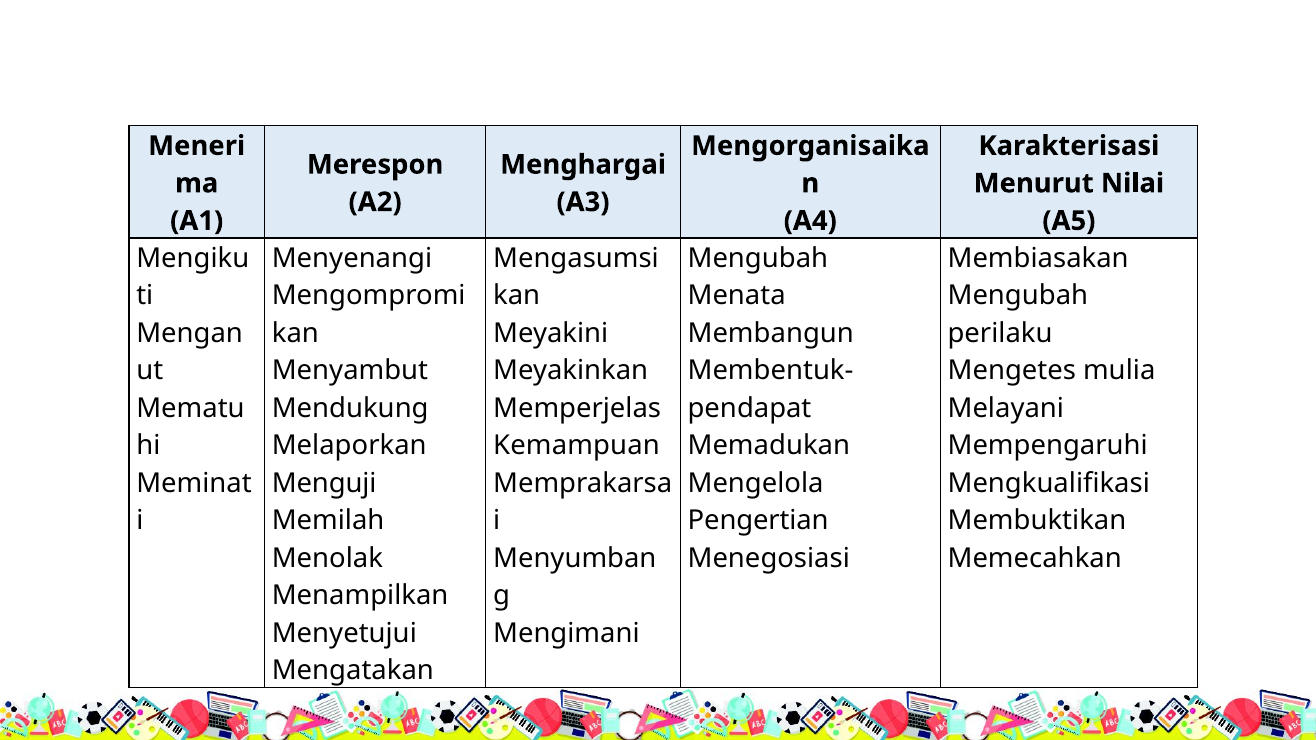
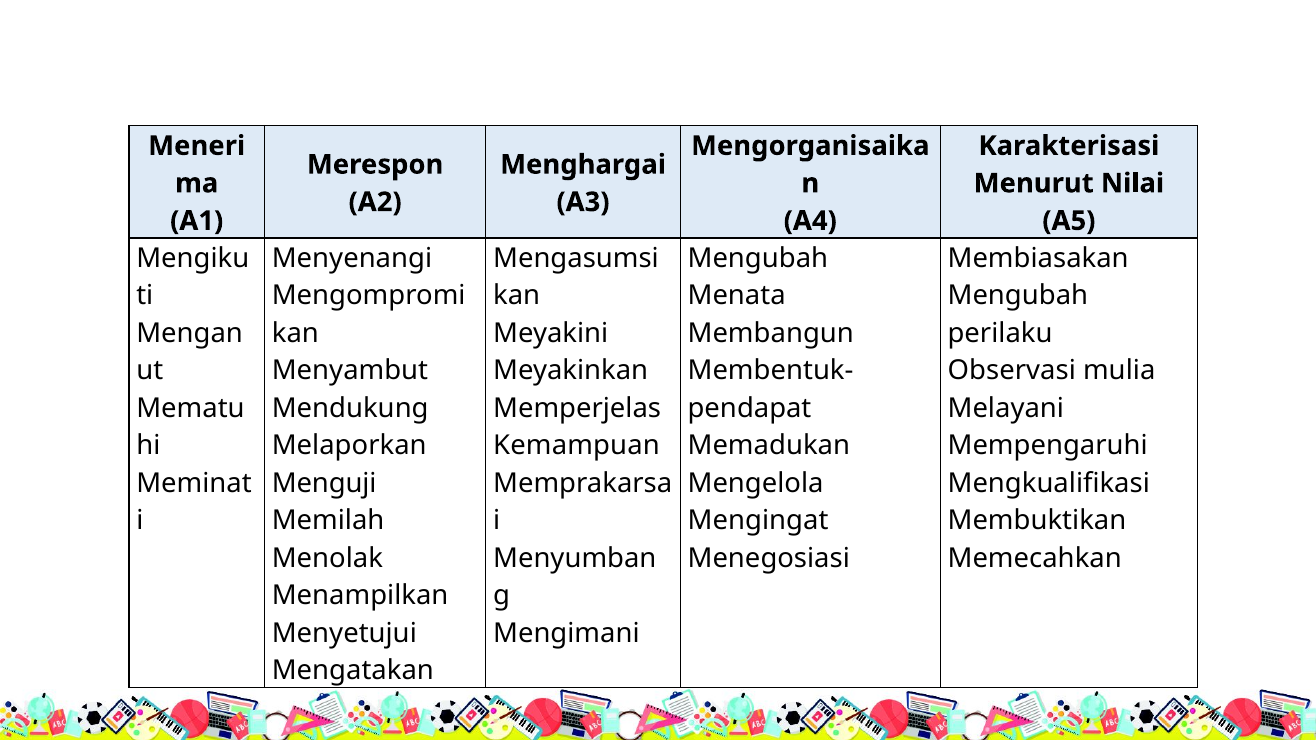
Mengetes: Mengetes -> Observasi (1012, 371)
Pengertian: Pengertian -> Mengingat (758, 521)
